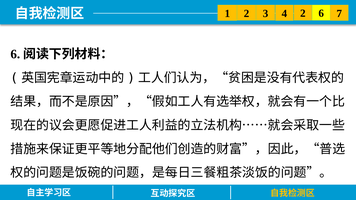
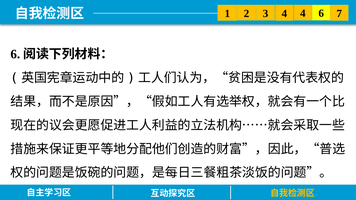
3 2: 2 -> 4 (303, 13)
